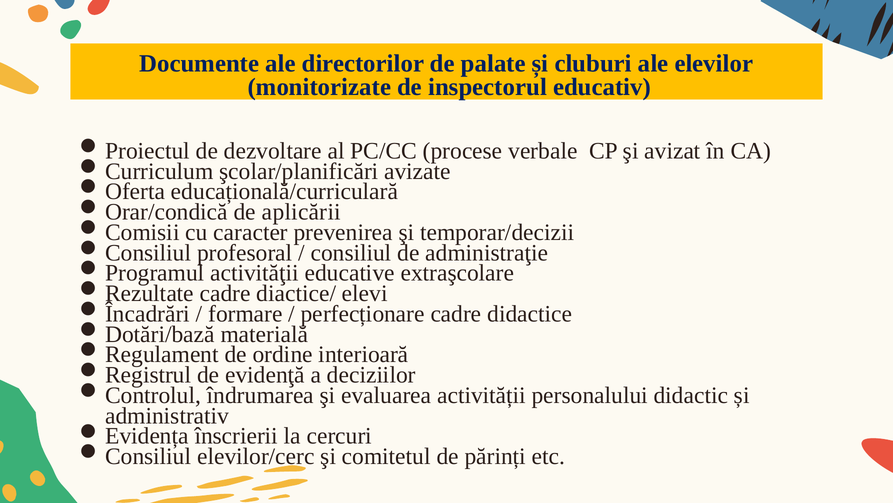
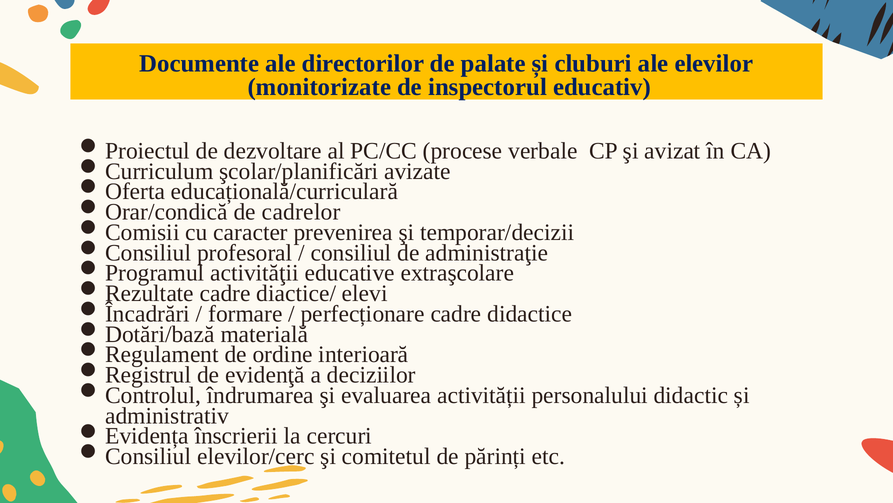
aplicării: aplicării -> cadrelor (301, 212)
